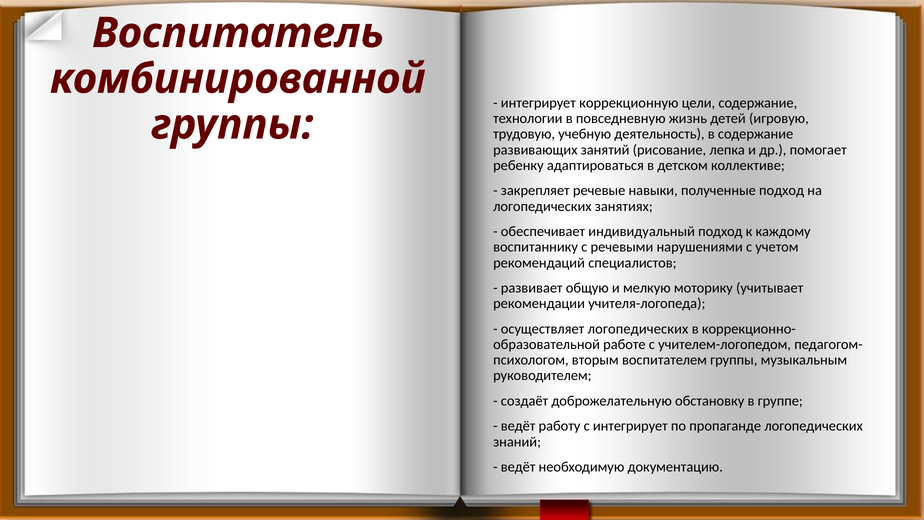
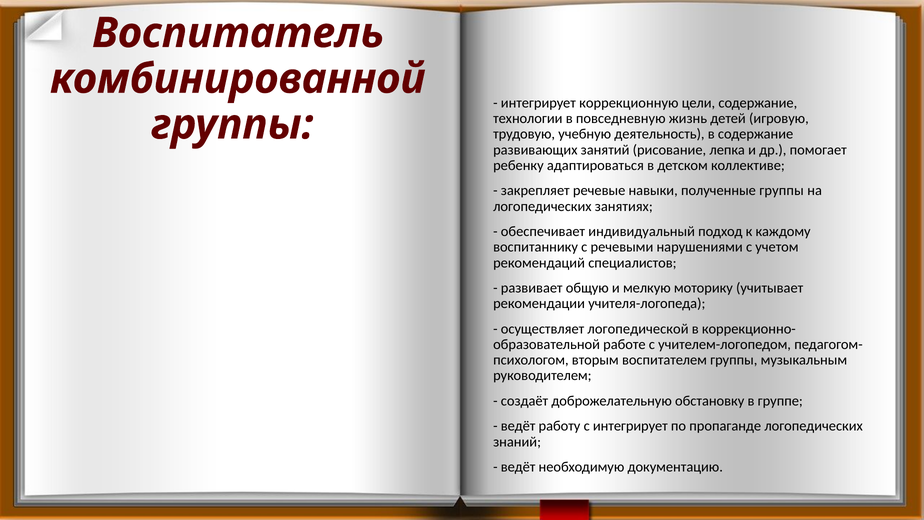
полученные подход: подход -> группы (782, 191)
осуществляет логопедических: логопедических -> логопедической (638, 329)
